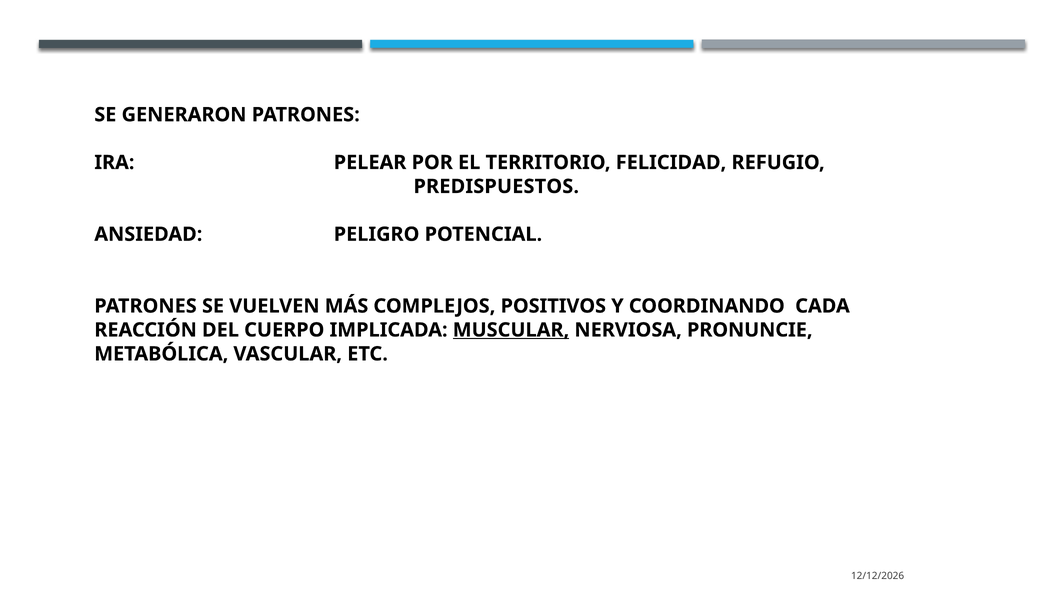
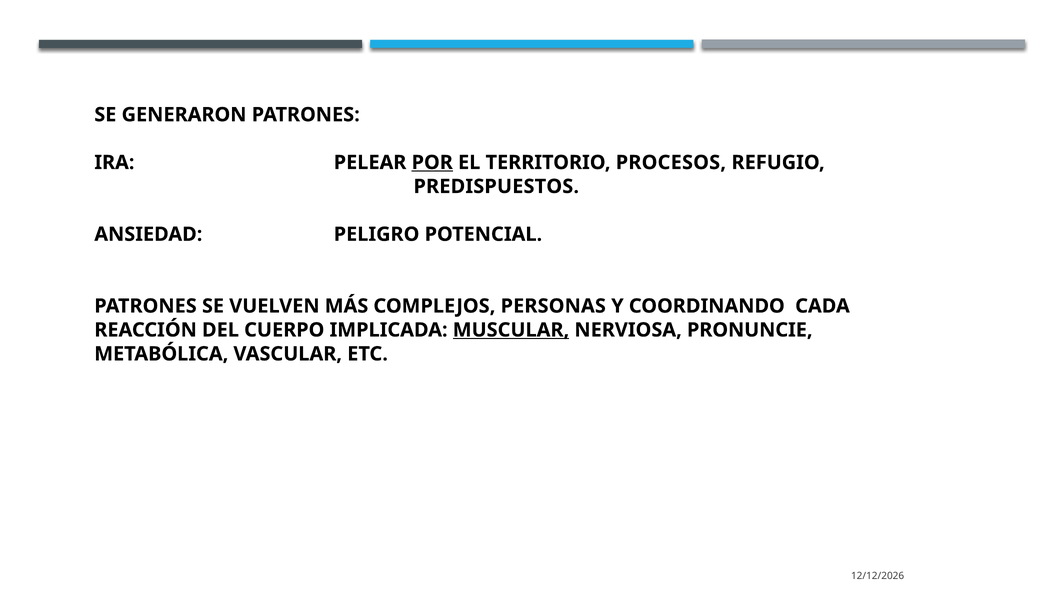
POR underline: none -> present (432, 163)
FELICIDAD: FELICIDAD -> PROCESOS (671, 163)
POSITIVOS: POSITIVOS -> PERSONAS (553, 306)
